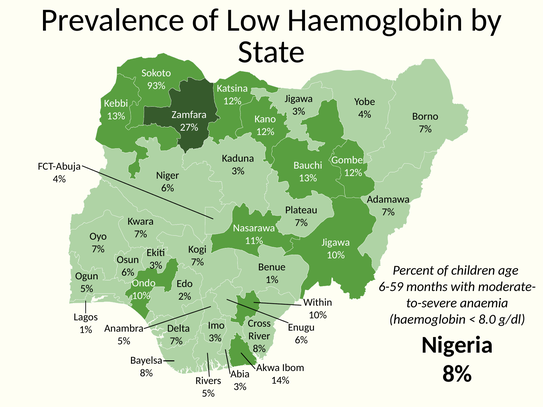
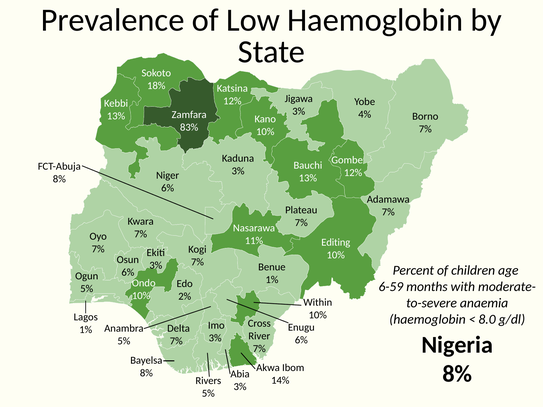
93%: 93% -> 18% (156, 86)
27%: 27% -> 83% (189, 128)
12%: 12% -> 10% (265, 132)
4%: 4% -> 8% (59, 179)
Jigawa: Jigawa -> Editing (336, 242)
8%: 8% -> 7% (259, 349)
